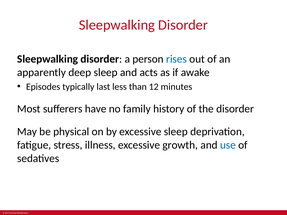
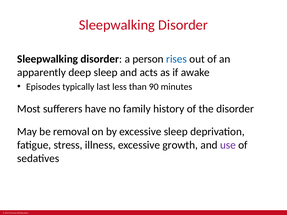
12: 12 -> 90 (154, 87)
physical: physical -> removal (71, 132)
use colour: blue -> purple (228, 145)
